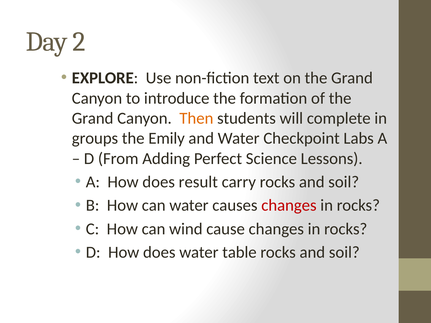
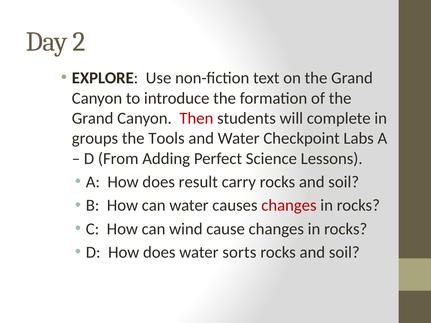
Then colour: orange -> red (196, 118)
Emily: Emily -> Tools (166, 138)
table: table -> sorts (239, 253)
